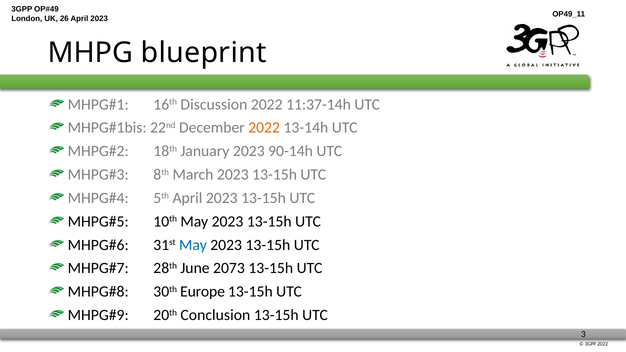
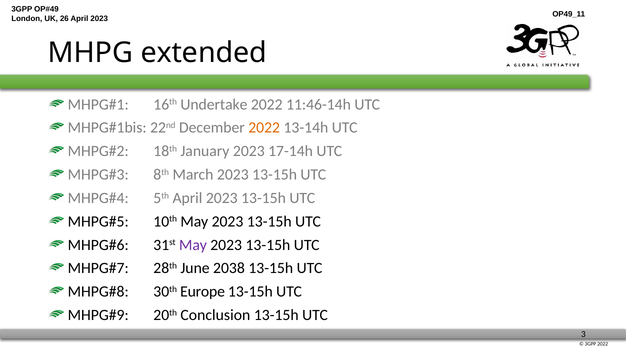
blueprint: blueprint -> extended (204, 53)
Discussion: Discussion -> Undertake (214, 104)
11:37-14h: 11:37-14h -> 11:46-14h (319, 104)
90-14h: 90-14h -> 17-14h (291, 151)
May colour: blue -> purple (193, 245)
2073: 2073 -> 2038 (229, 268)
